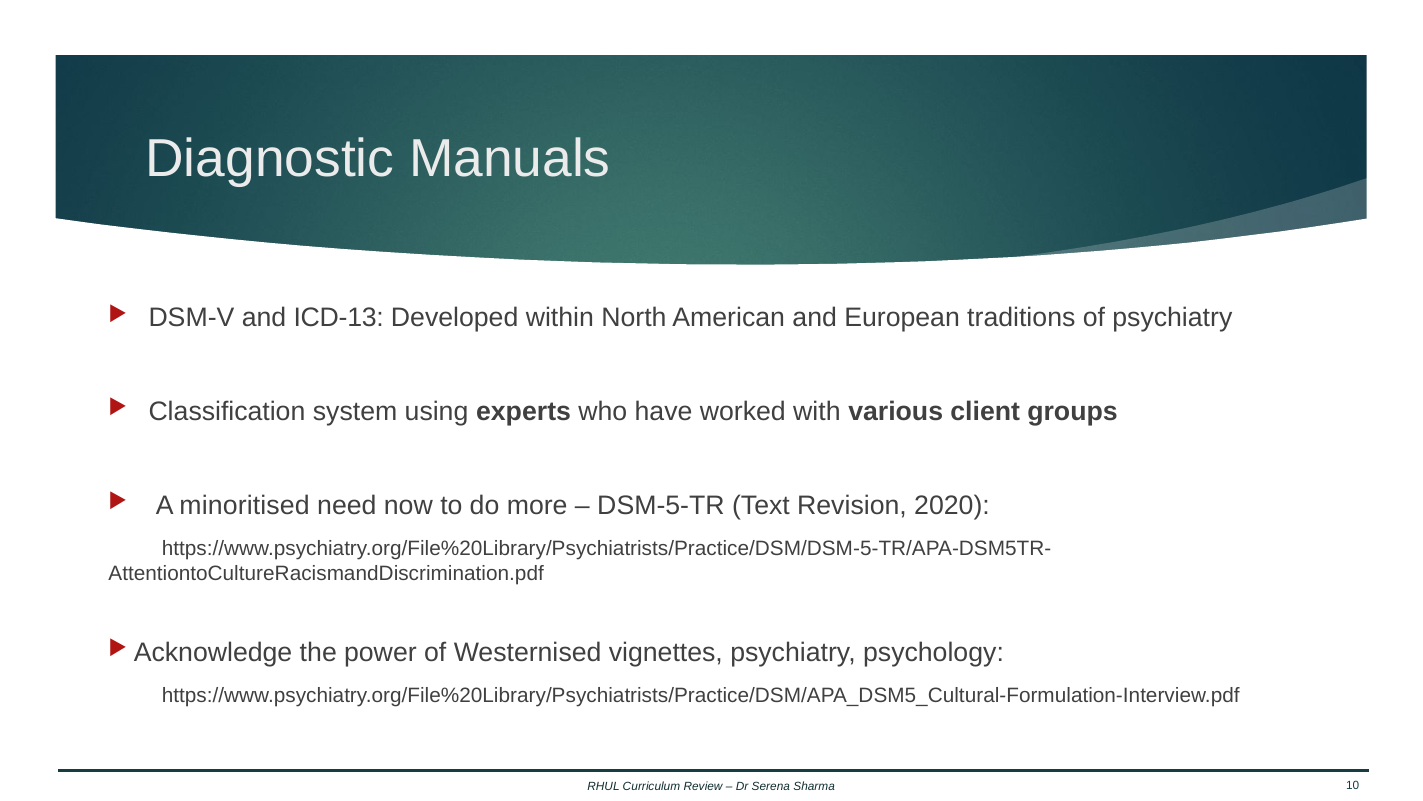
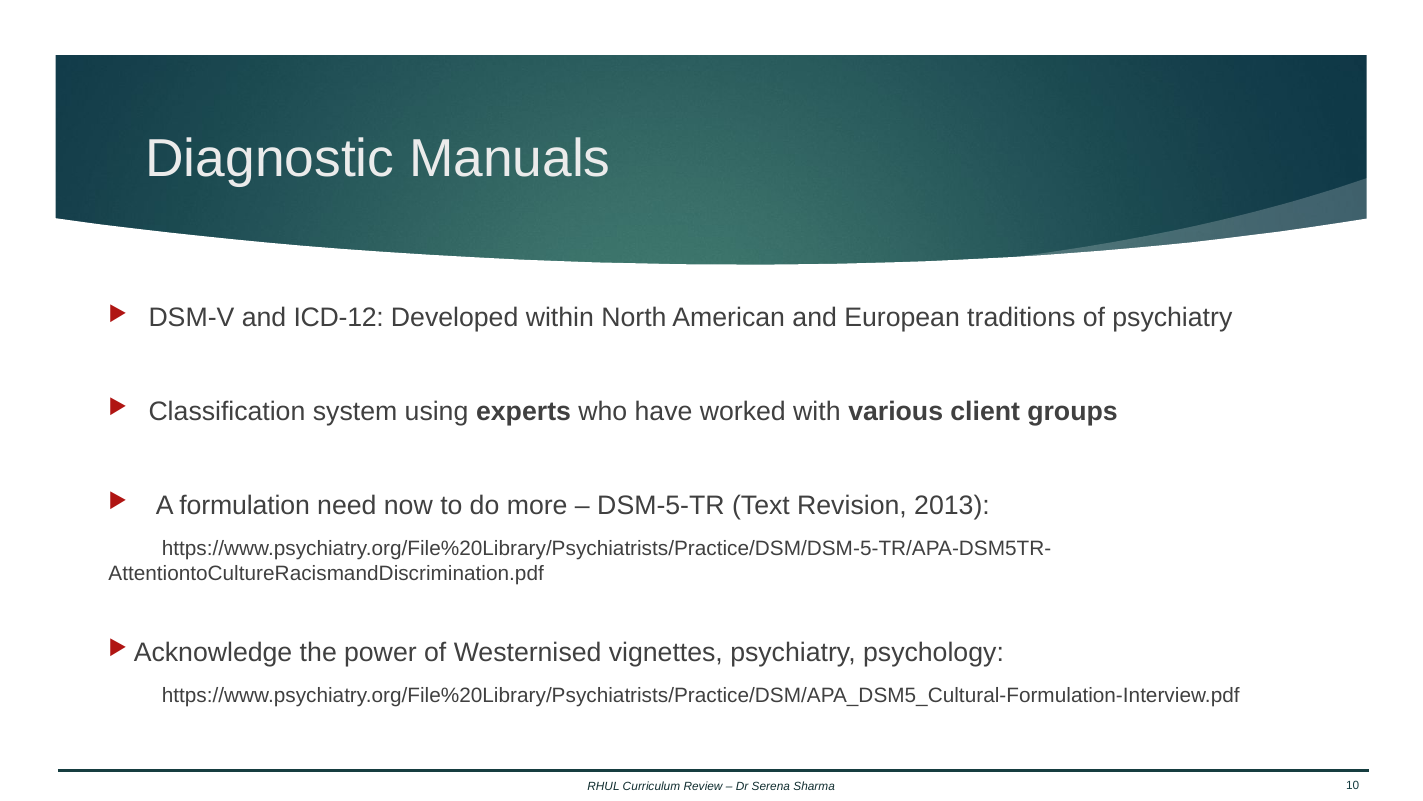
ICD-13: ICD-13 -> ICD-12 (339, 318)
minoritised: minoritised -> formulation (245, 505)
2020: 2020 -> 2013 (952, 505)
